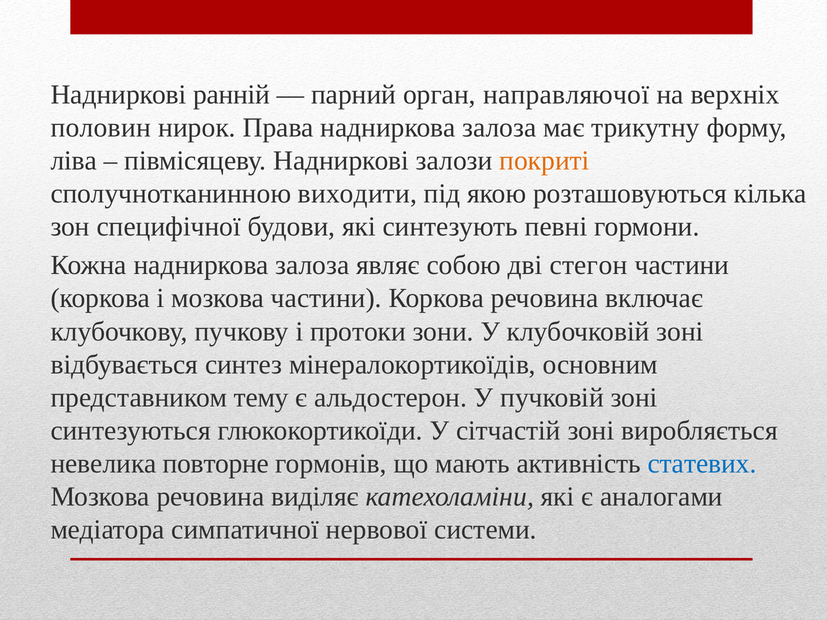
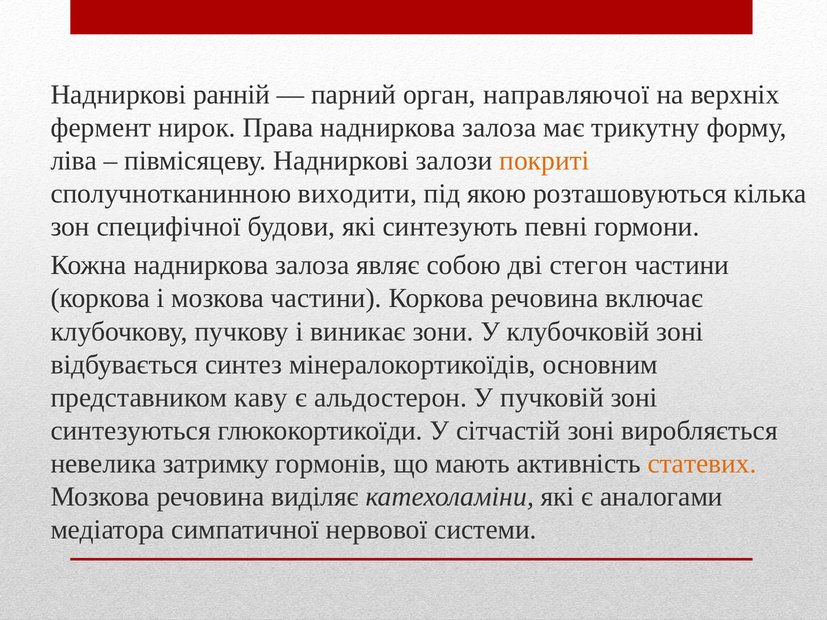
половин: половин -> фермент (101, 128)
протоки: протоки -> виникає (358, 332)
тему: тему -> каву (261, 398)
повторне: повторне -> затримку (216, 464)
статевих colour: blue -> orange (702, 464)
